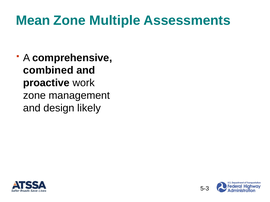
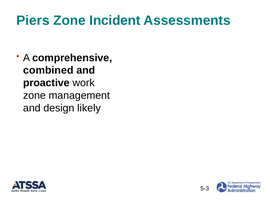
Mean: Mean -> Piers (33, 21)
Multiple: Multiple -> Incident (115, 21)
